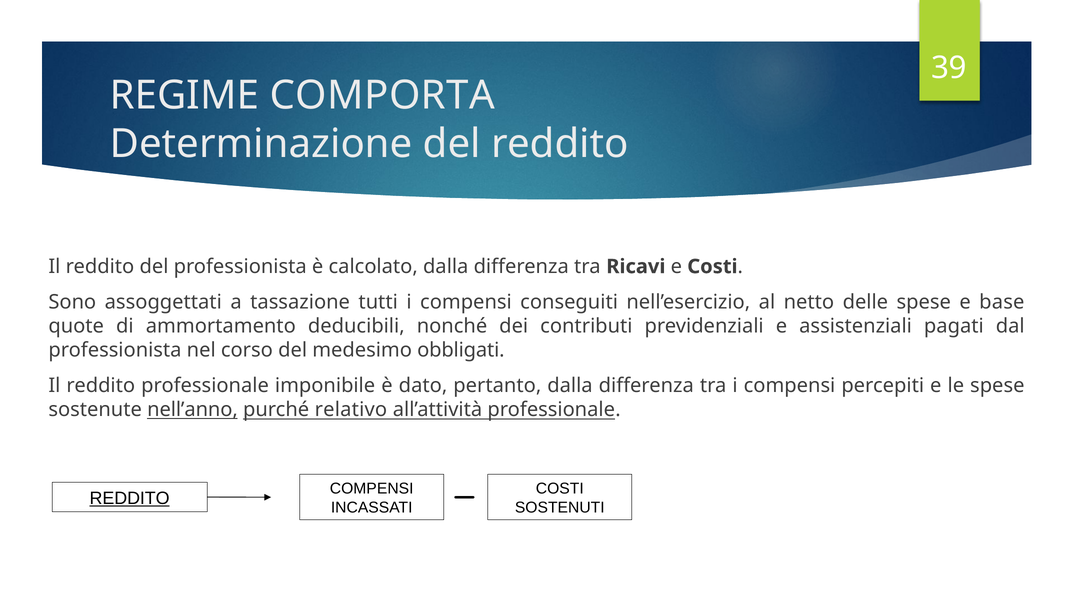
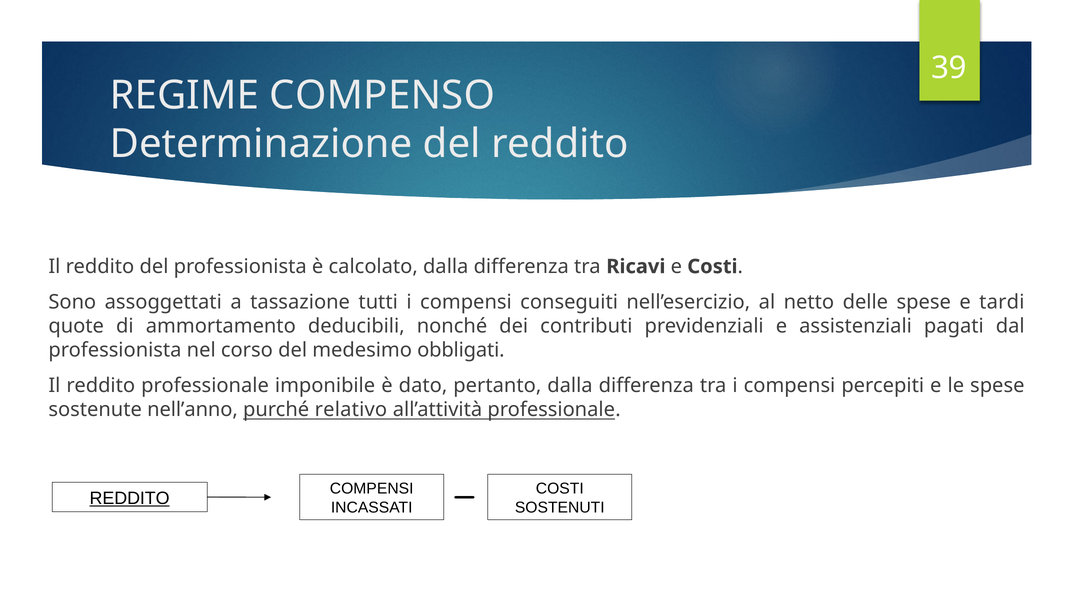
COMPORTA: COMPORTA -> COMPENSO (382, 96)
base: base -> tardi (1002, 302)
nell’anno underline: present -> none (192, 410)
